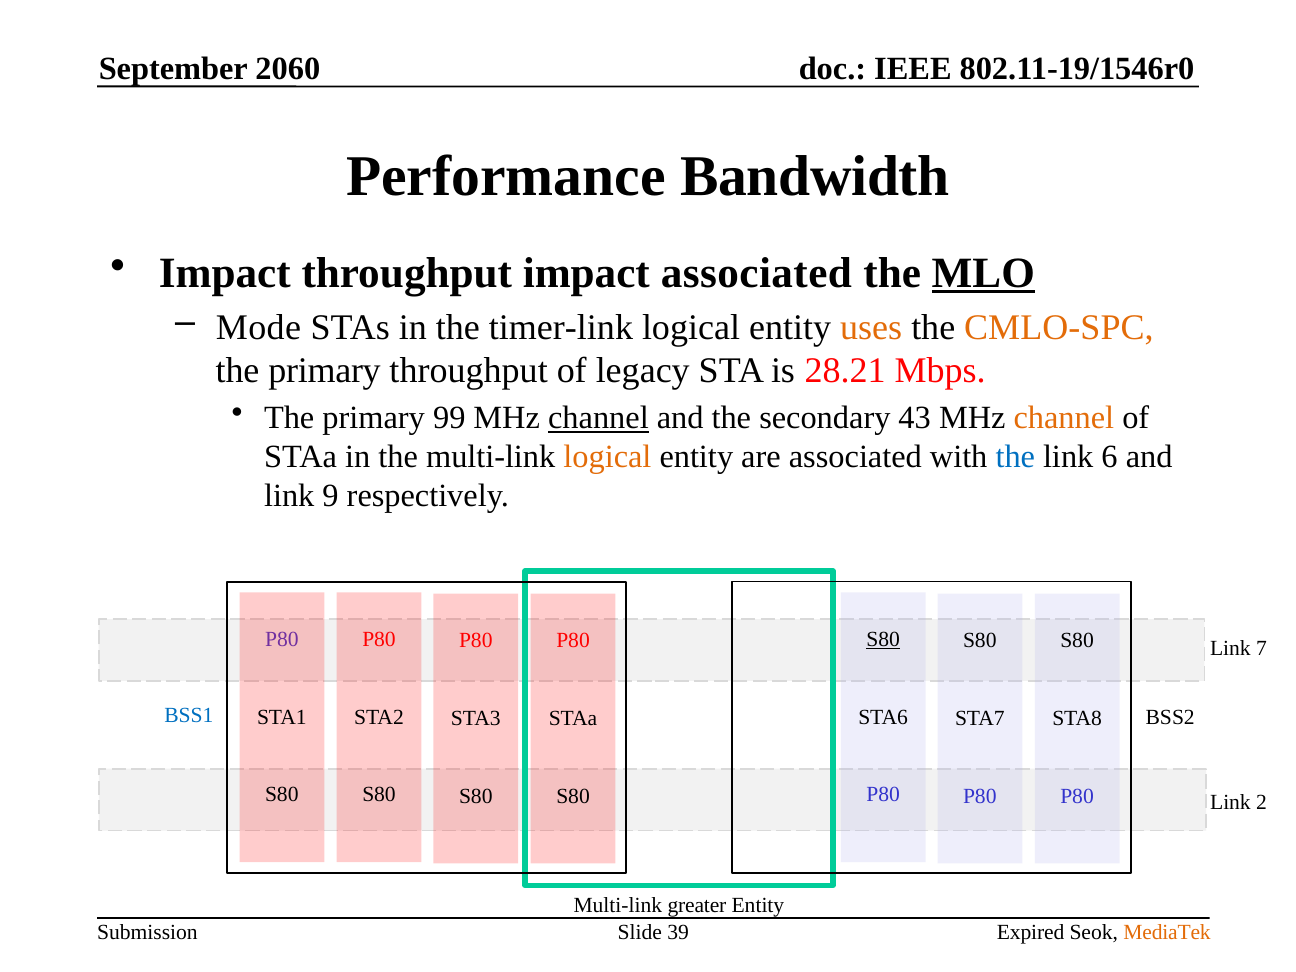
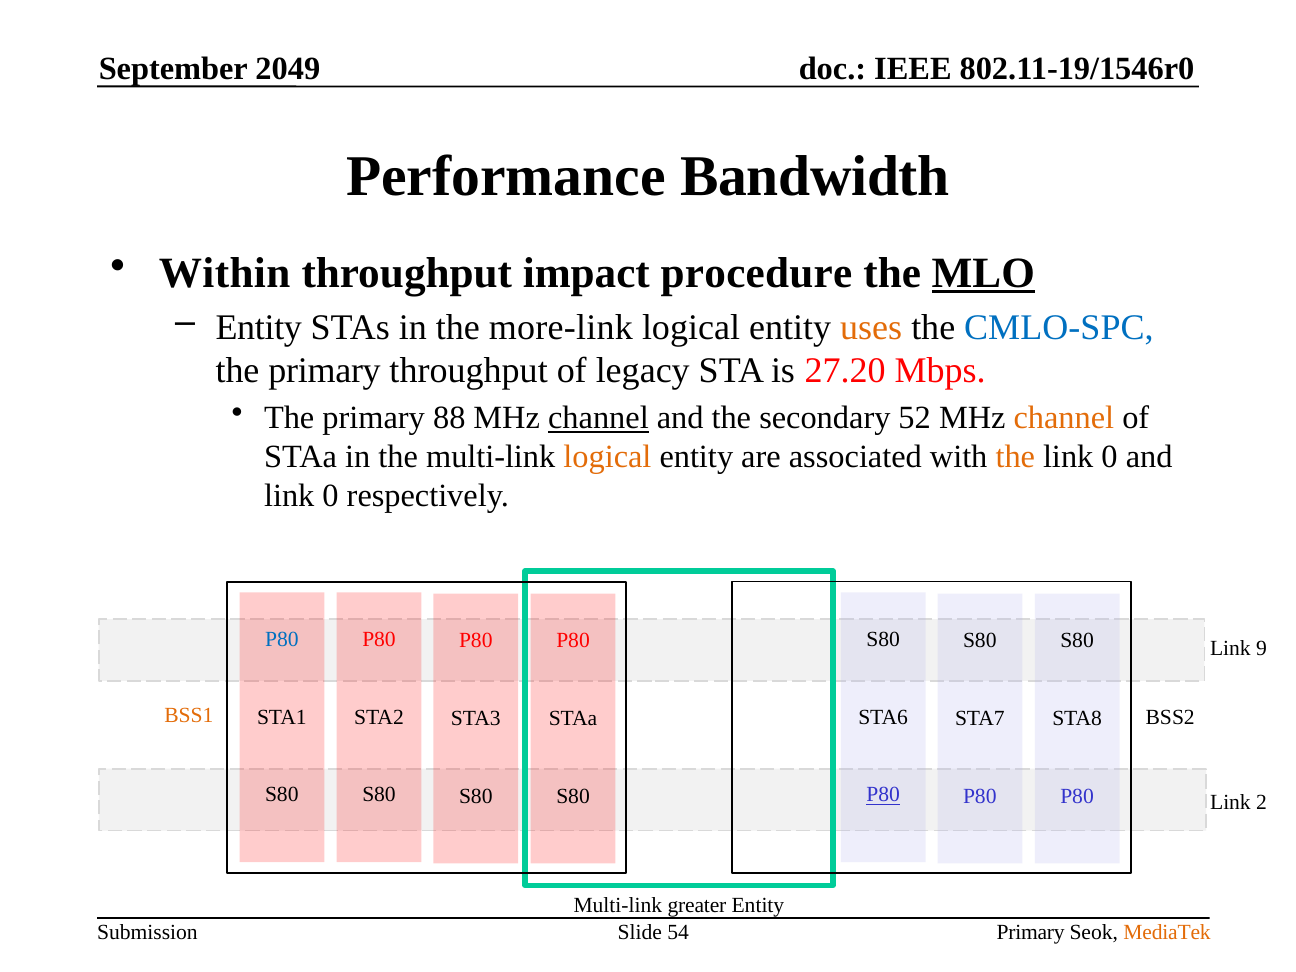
2060: 2060 -> 2049 (288, 69)
Impact: Impact -> Within (225, 273)
impact associated: associated -> procedure (756, 273)
Mode: Mode -> Entity (259, 327)
timer-link: timer-link -> more-link (561, 327)
CMLO-SPC colour: orange -> blue (1059, 327)
28.21: 28.21 -> 27.20 (845, 371)
99: 99 -> 88 (449, 418)
43: 43 -> 52 (915, 418)
the colour: blue -> orange (1015, 457)
6: 6 -> 0 (1109, 457)
9: 9 -> 0 (331, 496)
P80 colour: purple -> blue (282, 639)
S80 underline: present -> none (883, 639)
7: 7 -> 9 (1261, 648)
BSS1 colour: blue -> orange (189, 716)
P80 underline: none -> present (883, 795)
Expired: Expired -> Primary (1031, 932)
39: 39 -> 54 (678, 932)
